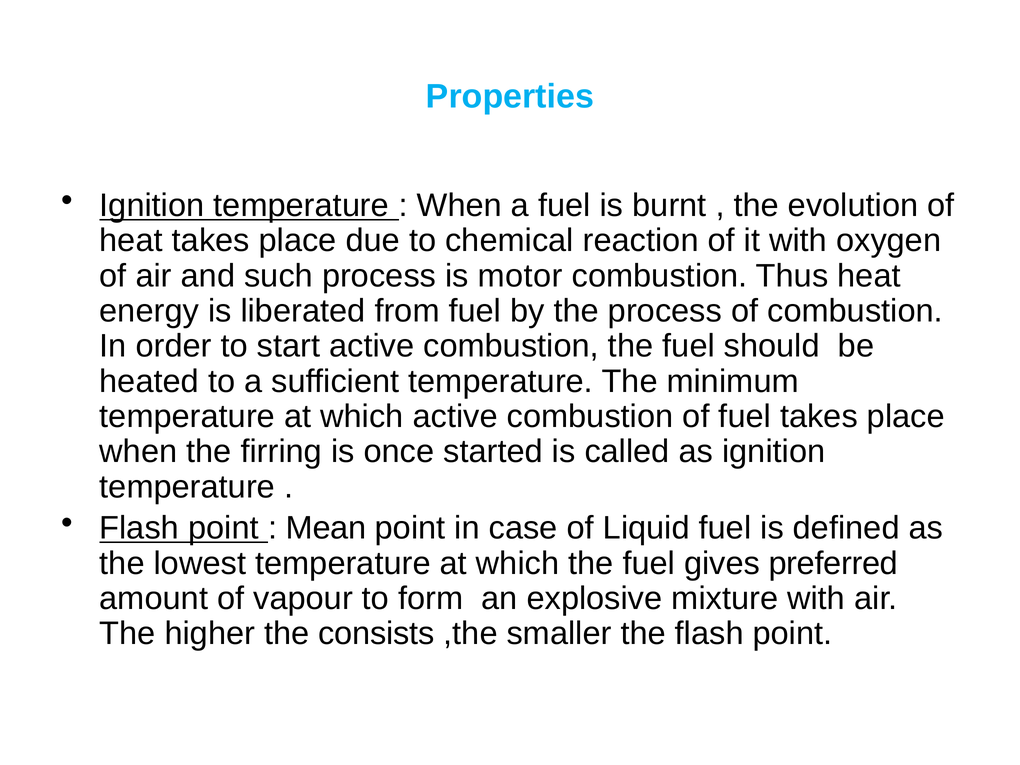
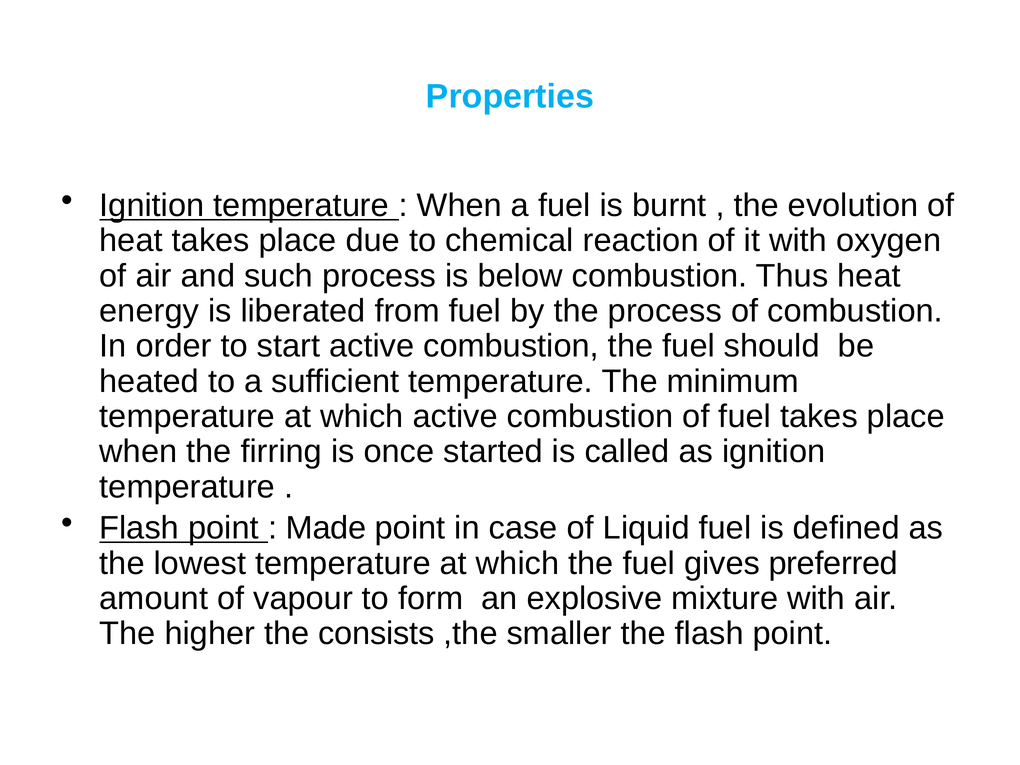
motor: motor -> below (520, 276)
Mean: Mean -> Made (326, 528)
